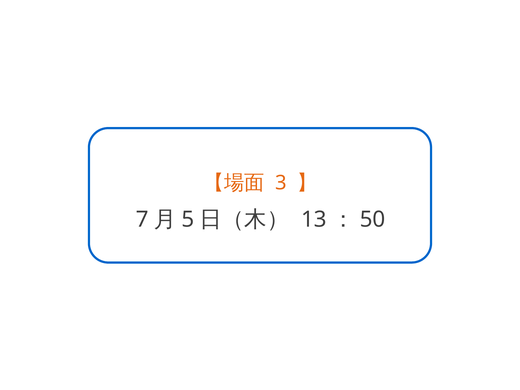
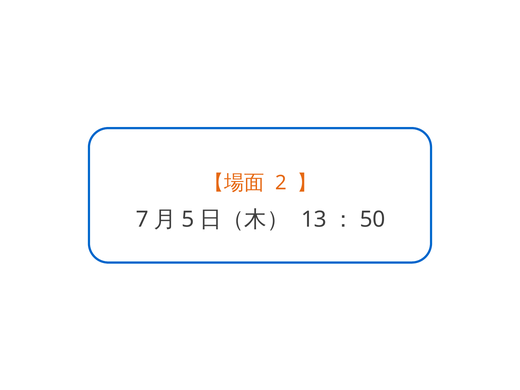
3: 3 -> 2 (281, 183)
